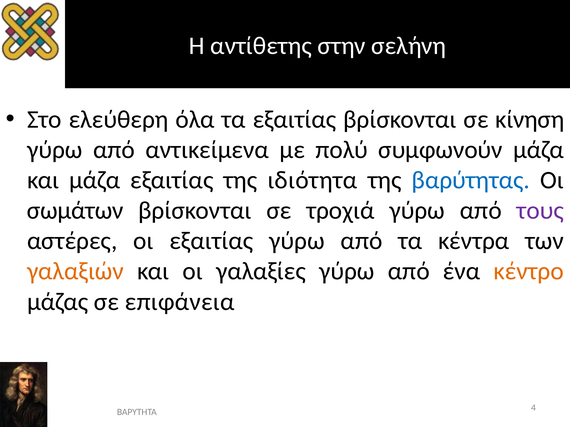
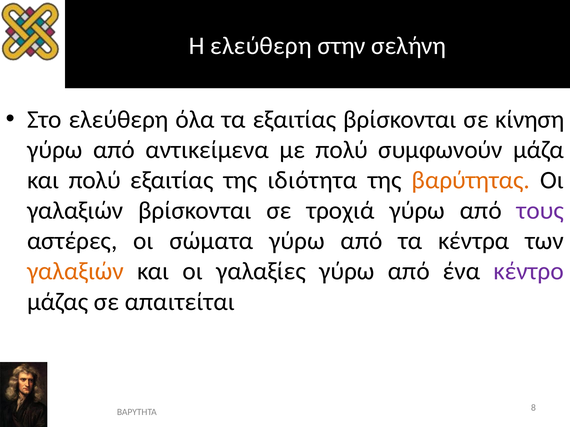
Η αντίθετης: αντίθετης -> ελεύθερη (261, 46)
και μάζα: μάζα -> πολύ (95, 180)
βαρύτητας colour: blue -> orange (471, 180)
σωμάτων: σωμάτων -> γαλαξιών (75, 211)
οι εξαιτίας: εξαιτίας -> σώματα (211, 241)
κέντρο colour: orange -> purple (529, 272)
επιφάνεια: επιφάνεια -> απαιτείται (180, 302)
4: 4 -> 8 (533, 408)
